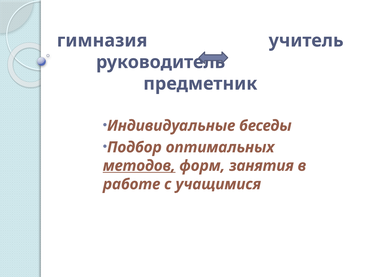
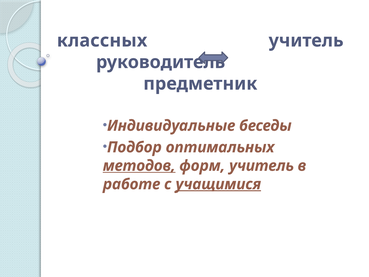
гимназия: гимназия -> классных (102, 41)
форм занятия: занятия -> учитель (261, 166)
учащимися underline: none -> present (218, 184)
